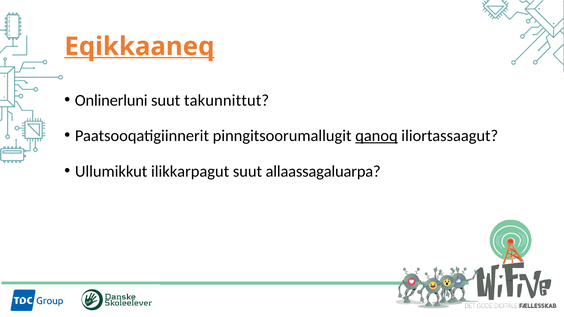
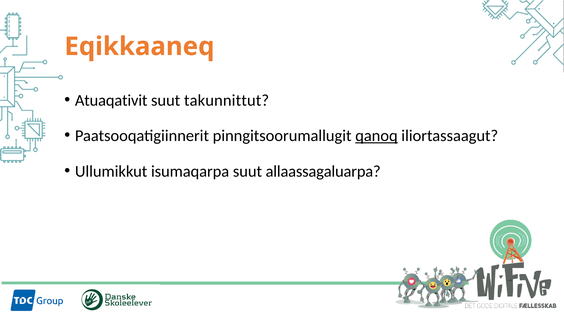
Eqikkaaneq underline: present -> none (139, 47)
Onlinerluni: Onlinerluni -> Atuaqativit (111, 100)
ilikkarpagut: ilikkarpagut -> isumaqarpa (190, 171)
